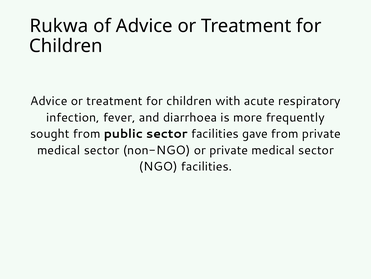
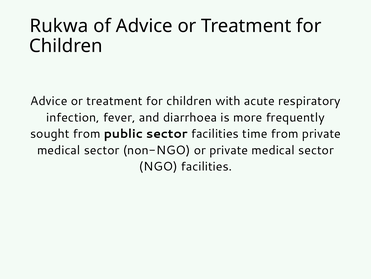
gave: gave -> time (255, 133)
